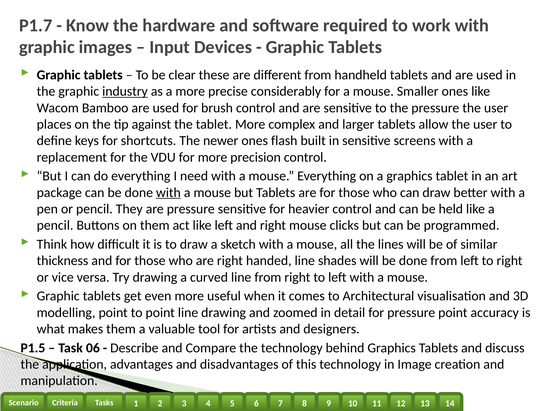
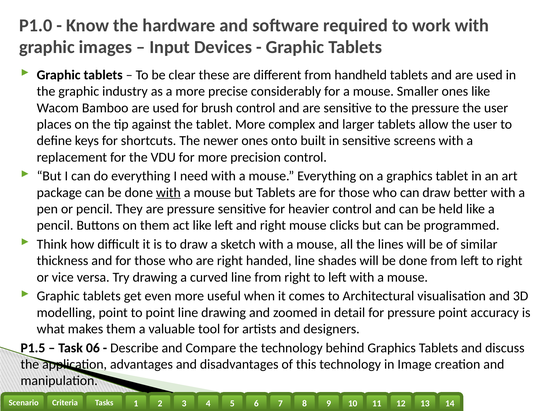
P1.7: P1.7 -> P1.0 (36, 25)
industry underline: present -> none (125, 91)
flash: flash -> onto (284, 141)
